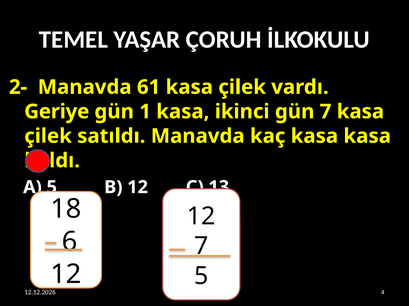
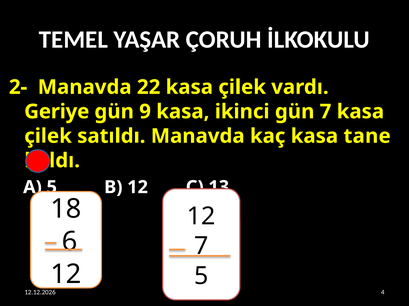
61: 61 -> 22 (149, 87)
1: 1 -> 9 (145, 112)
kasa kasa: kasa -> tane (367, 136)
